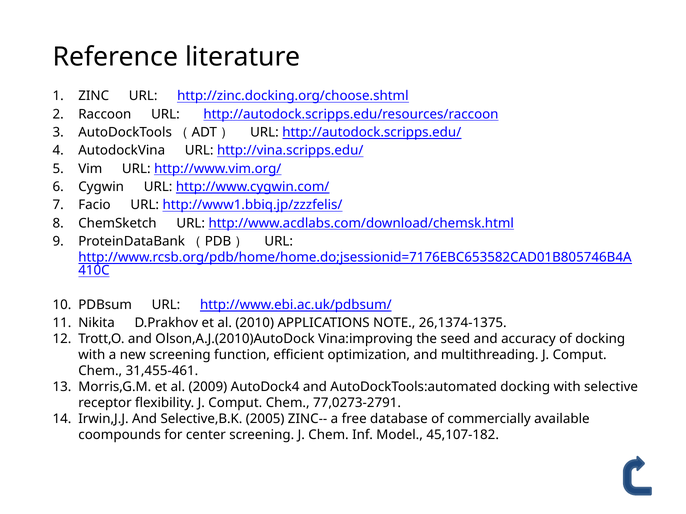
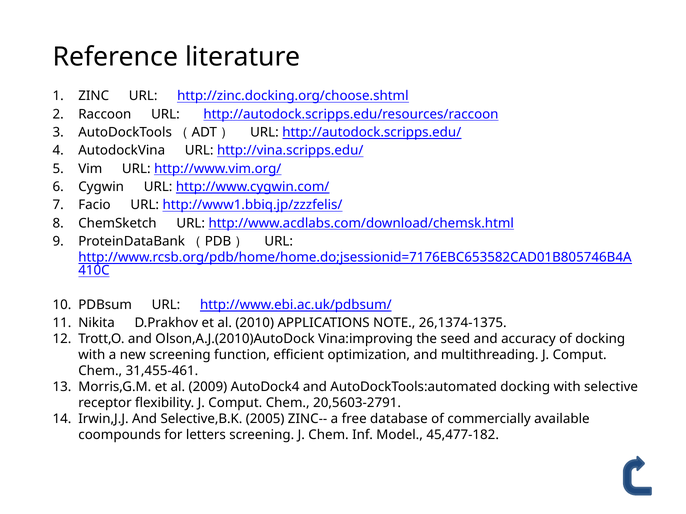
77,0273-2791: 77,0273-2791 -> 20,5603-2791 (357, 403)
center: center -> letters (206, 435)
45,107-182: 45,107-182 -> 45,477-182 (463, 435)
